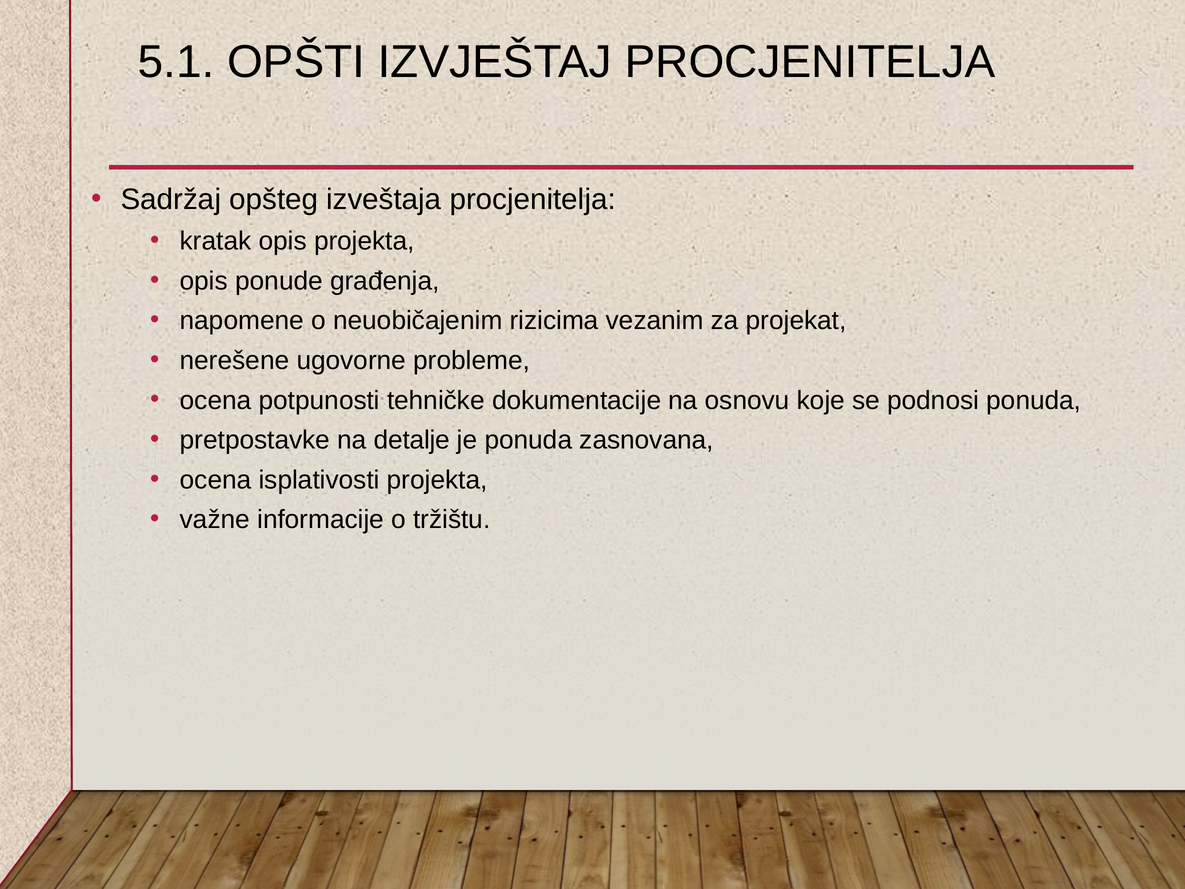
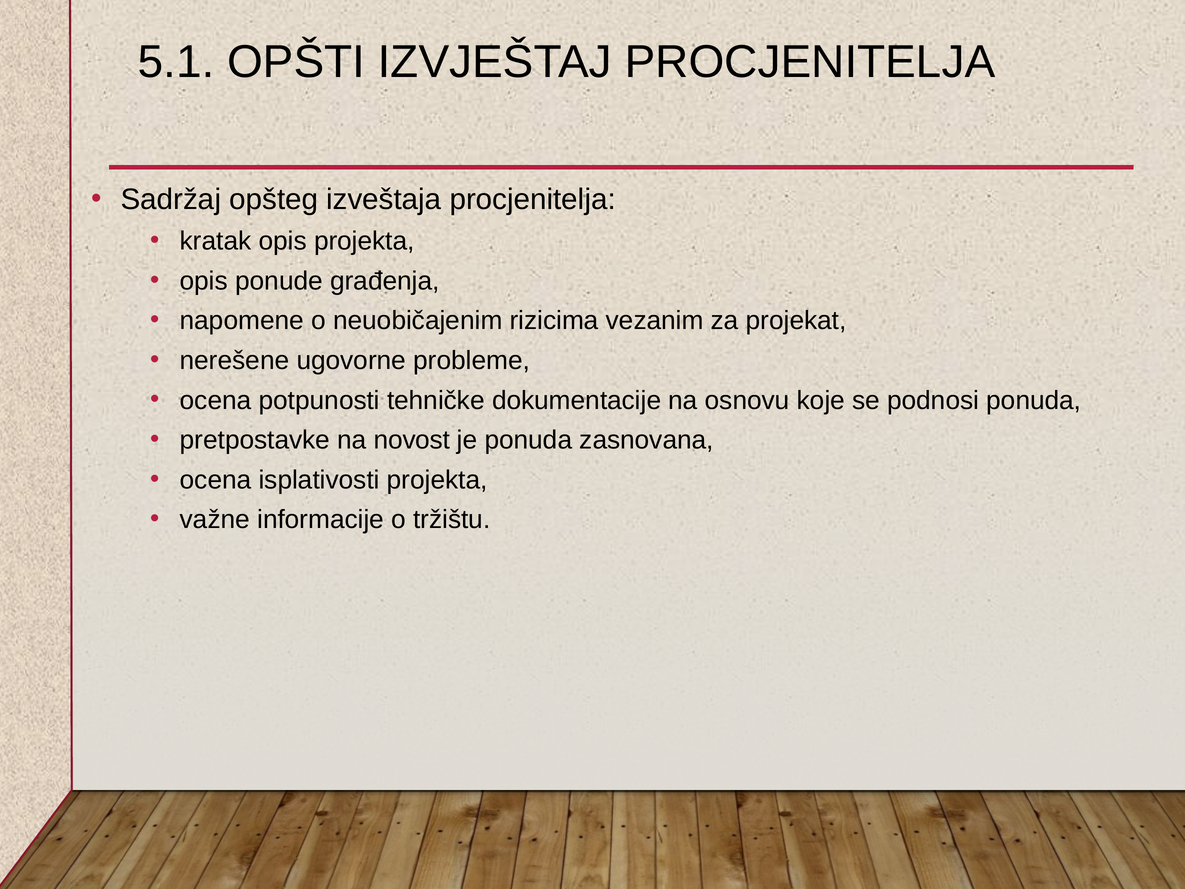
detalje: detalje -> novost (412, 440)
